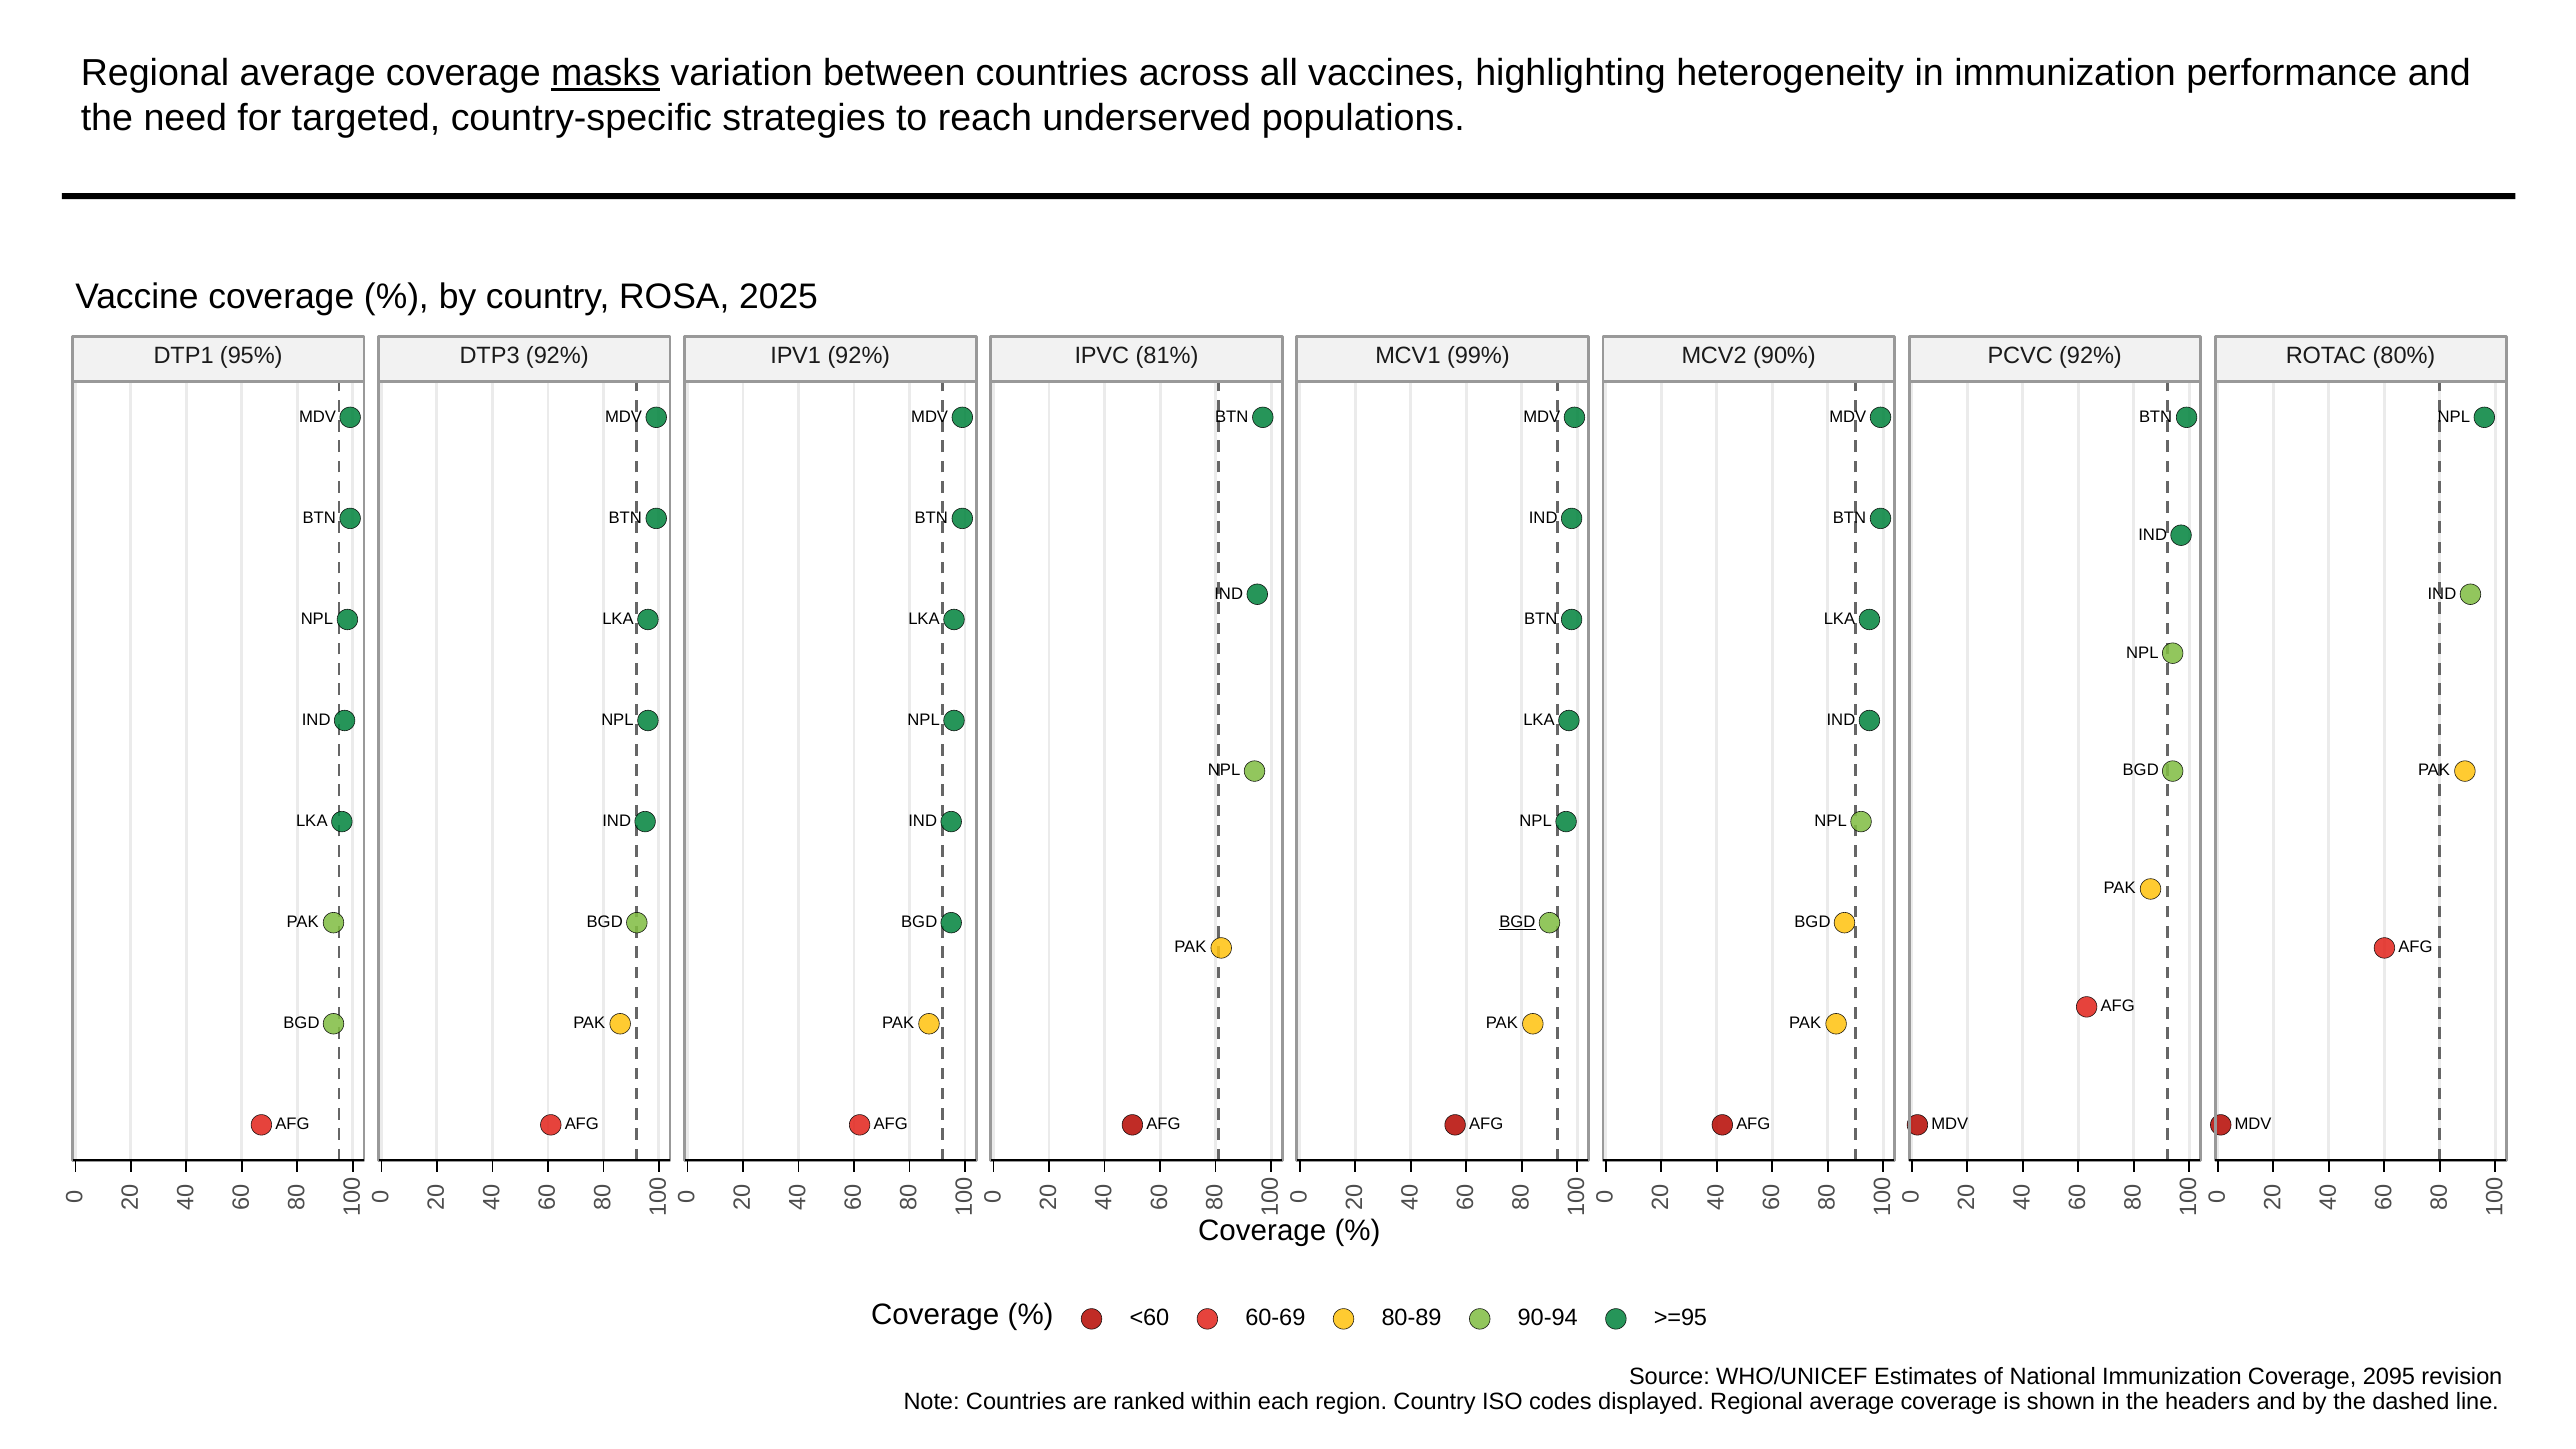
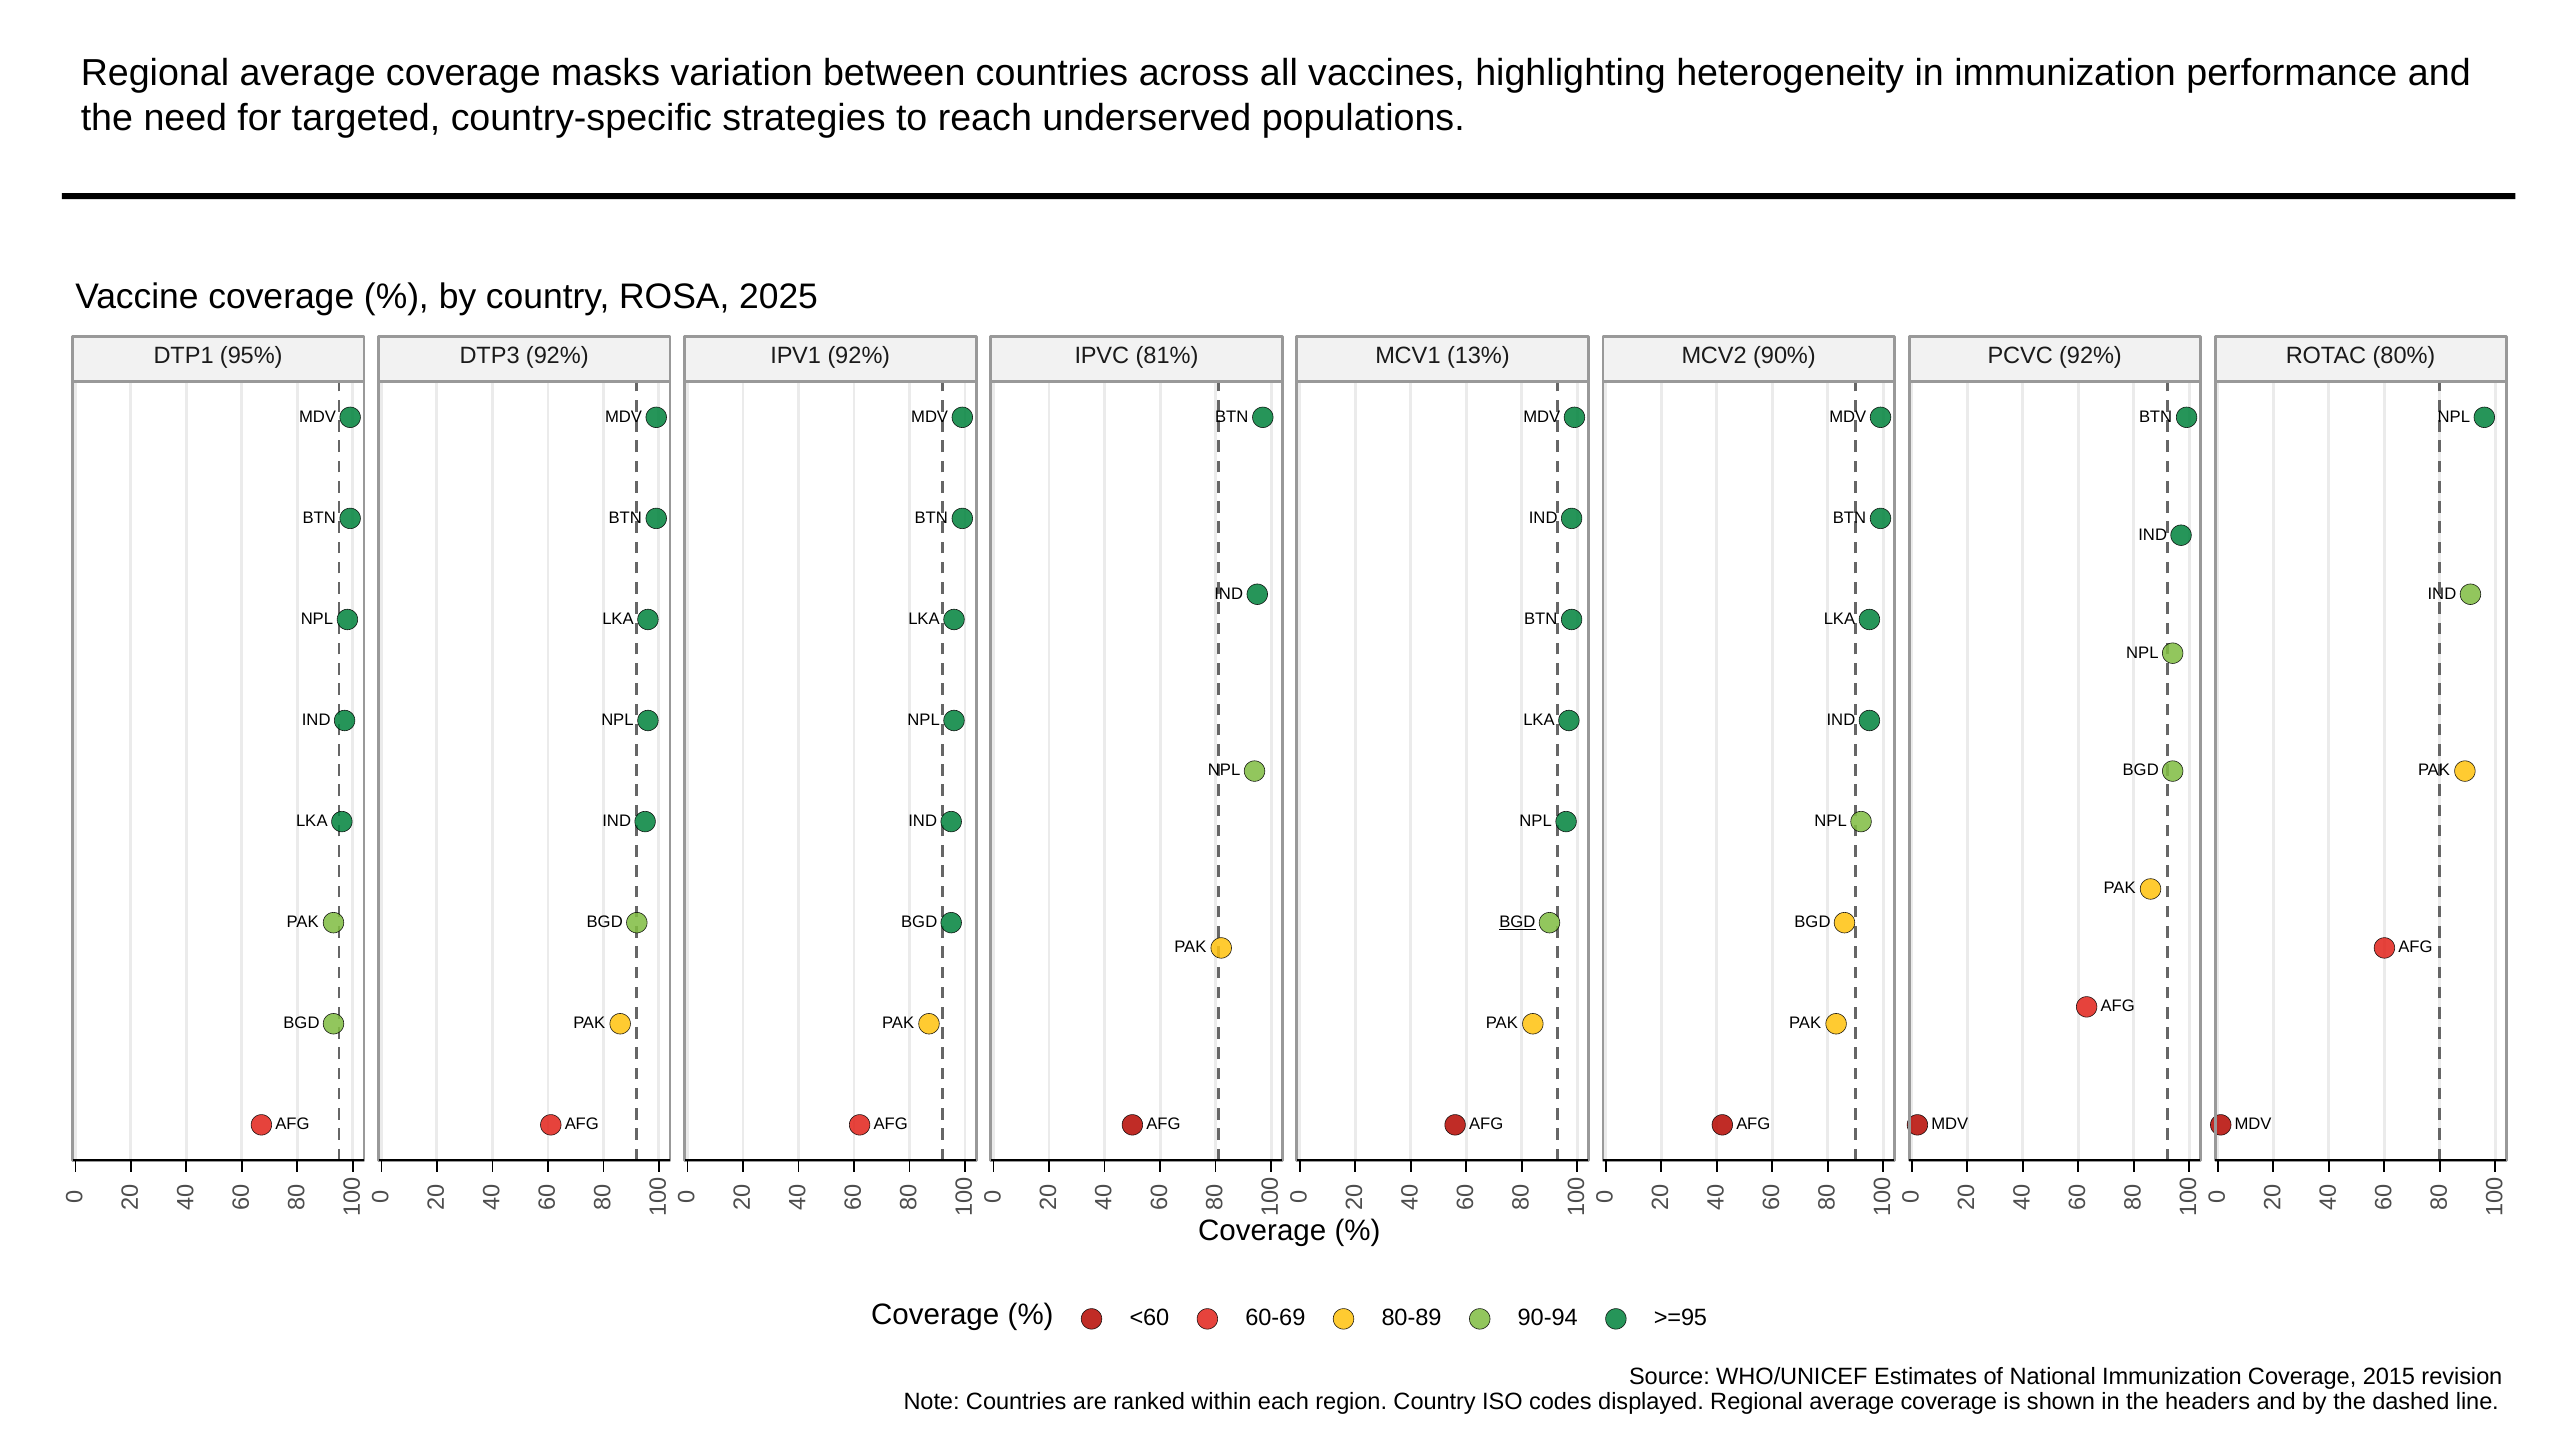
masks underline: present -> none (606, 73)
99%: 99% -> 13% (1478, 356)
2095: 2095 -> 2015 (2389, 1376)
